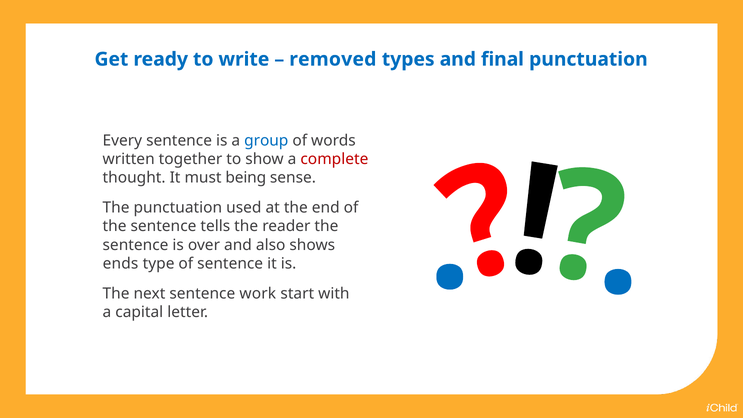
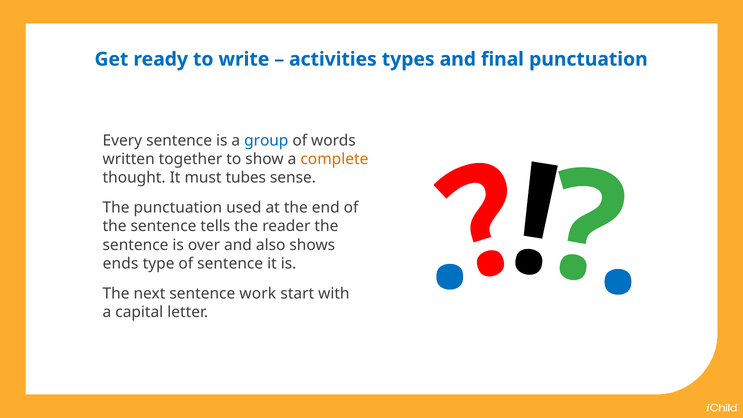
removed: removed -> activities (333, 59)
complete colour: red -> orange (334, 159)
being: being -> tubes (246, 178)
